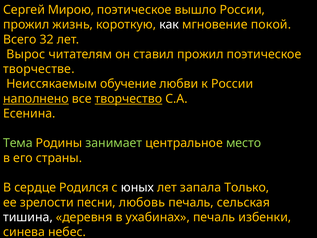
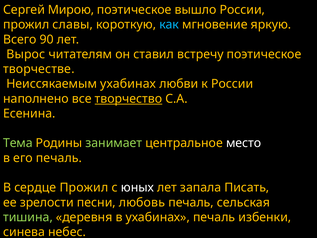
жизнь: жизнь -> славы (73, 25)
как colour: white -> light blue (169, 25)
покой: покой -> яркую (271, 25)
32: 32 -> 90 (47, 39)
ставил прожил: прожил -> встречу (200, 54)
Неиссякаемым обучение: обучение -> ухабинах (128, 84)
наполнено underline: present -> none (36, 99)
место colour: light green -> white (244, 143)
его страны: страны -> печаль (59, 158)
сердце Родился: Родился -> Прожил (84, 187)
Только: Только -> Писать (247, 187)
тишина colour: white -> light green (28, 217)
